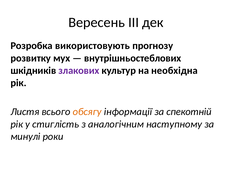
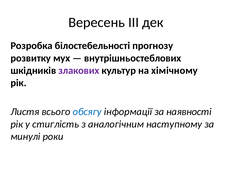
використовують: використовують -> білостебельності (92, 46)
необхідна: необхідна -> хімічному (174, 70)
обсягу colour: orange -> blue (87, 112)
спекотній: спекотній -> наявності (189, 112)
